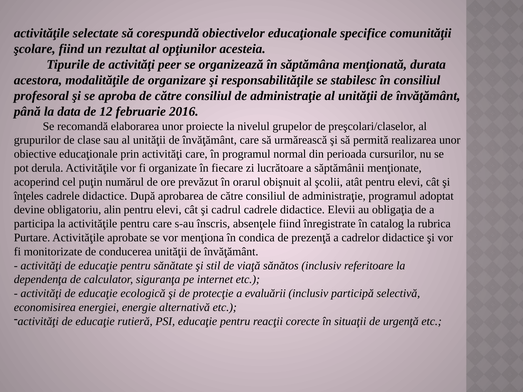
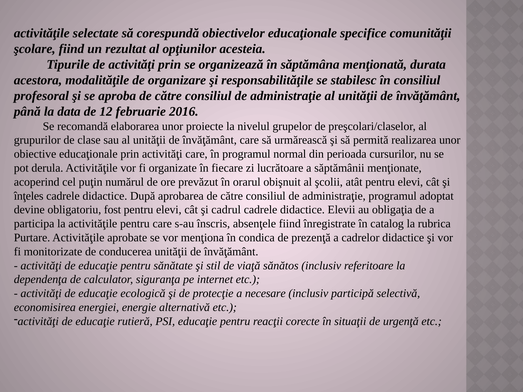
activităţi peer: peer -> prin (170, 64)
alin: alin -> fost (112, 210)
evaluării: evaluării -> necesare (265, 294)
